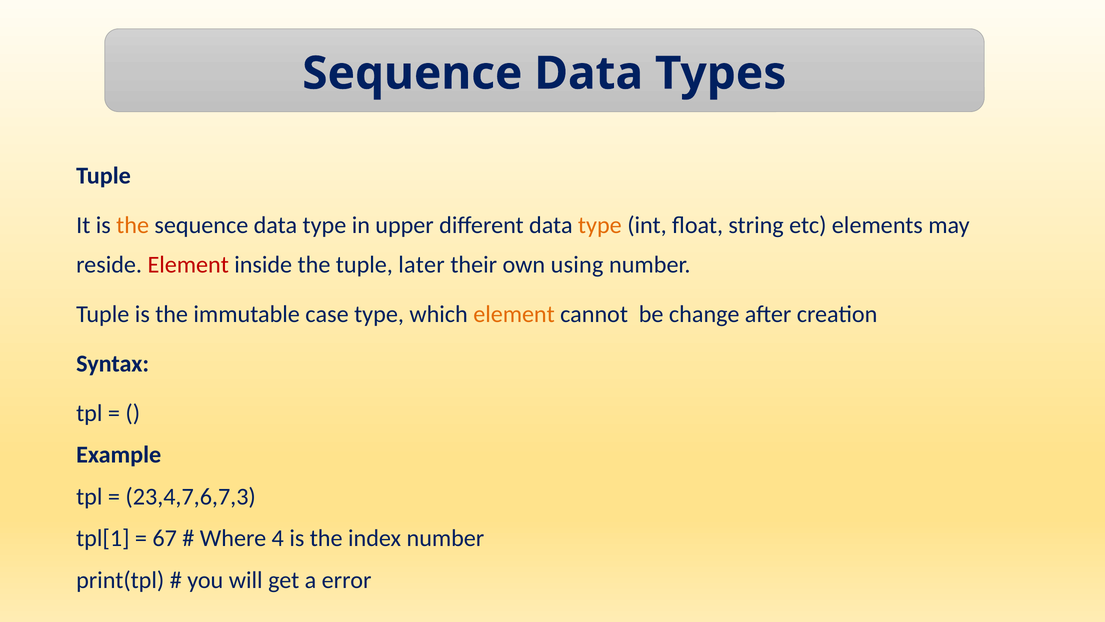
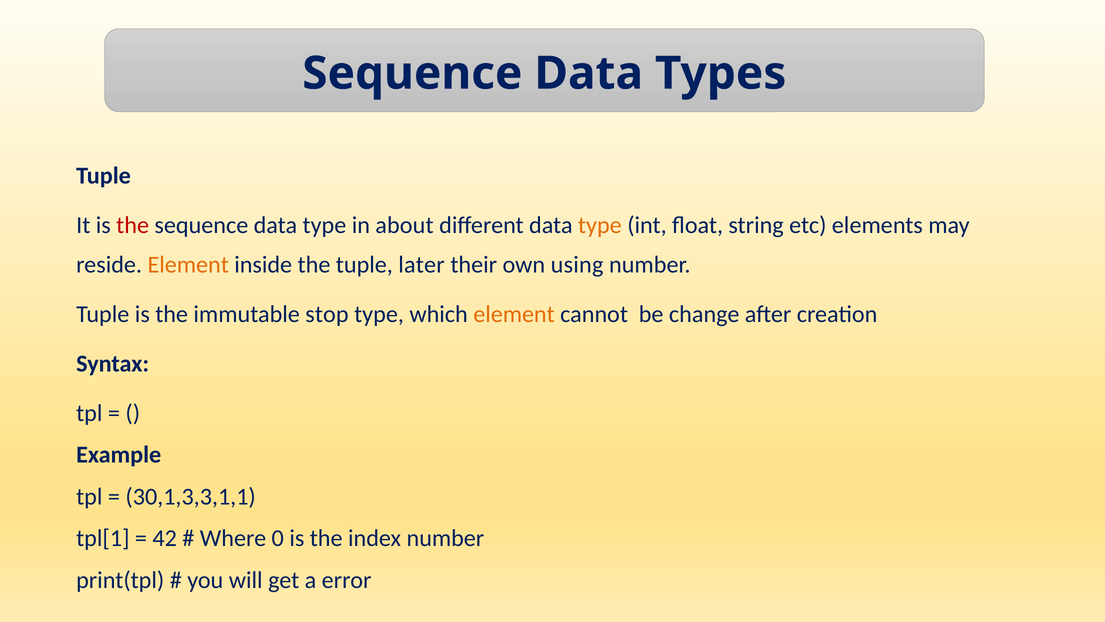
the colour: orange -> red (133, 225)
upper: upper -> about (404, 225)
Element colour: red -> orange (188, 264)
case: case -> stop (327, 314)
23,4,7,6,7,3: 23,4,7,6,7,3 -> 30,1,3,3,1,1 (191, 496)
67: 67 -> 42 (165, 538)
4: 4 -> 0 (278, 538)
